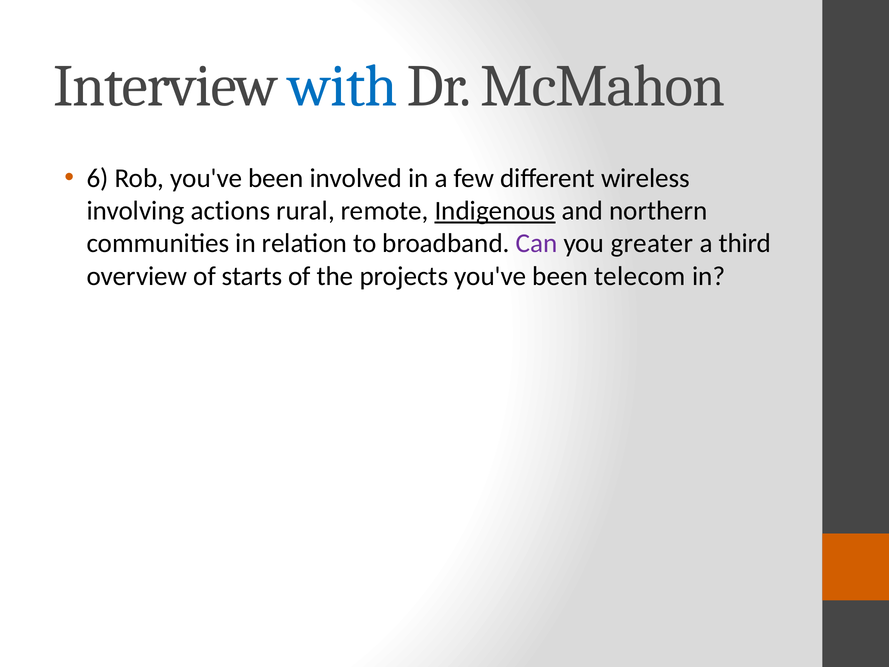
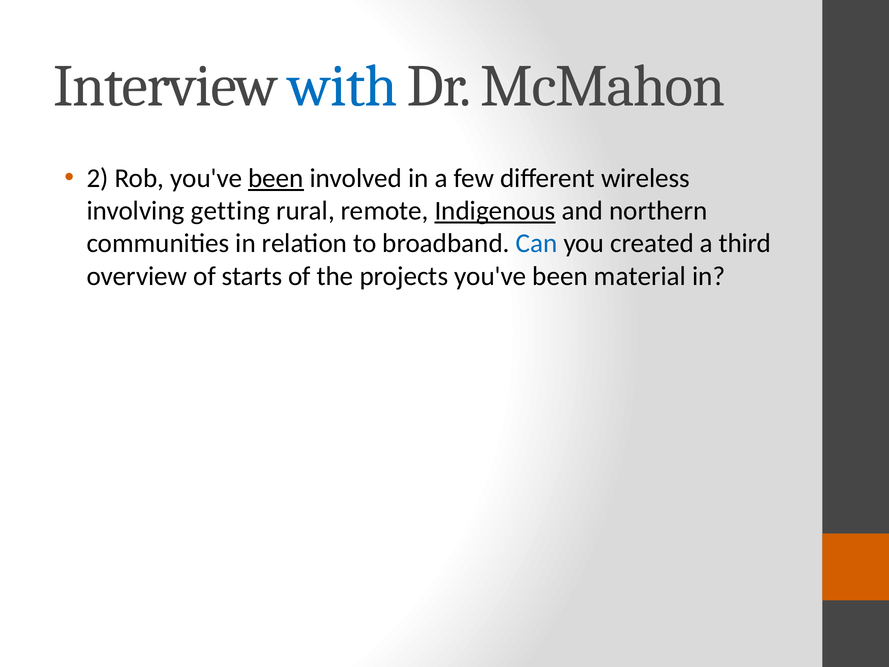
6: 6 -> 2 (98, 178)
been underline: none -> present (276, 178)
actions: actions -> getting (230, 211)
Can colour: purple -> blue (537, 243)
greater: greater -> created (652, 243)
telecom: telecom -> material (640, 276)
